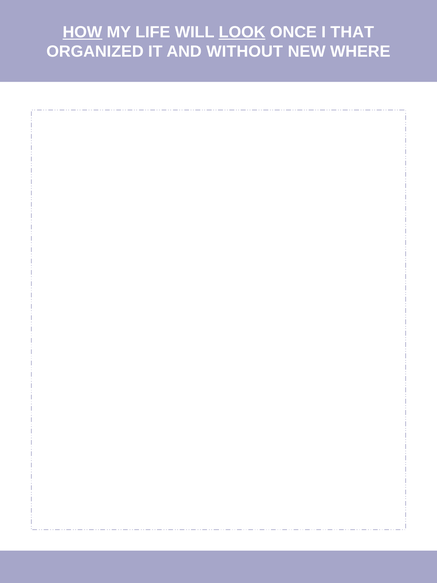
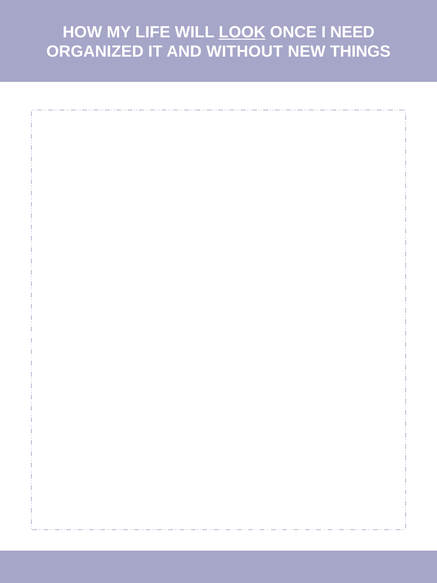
HOW underline: present -> none (82, 32)
THAT: THAT -> NEED (352, 32)
WHERE: WHERE -> THINGS (360, 52)
